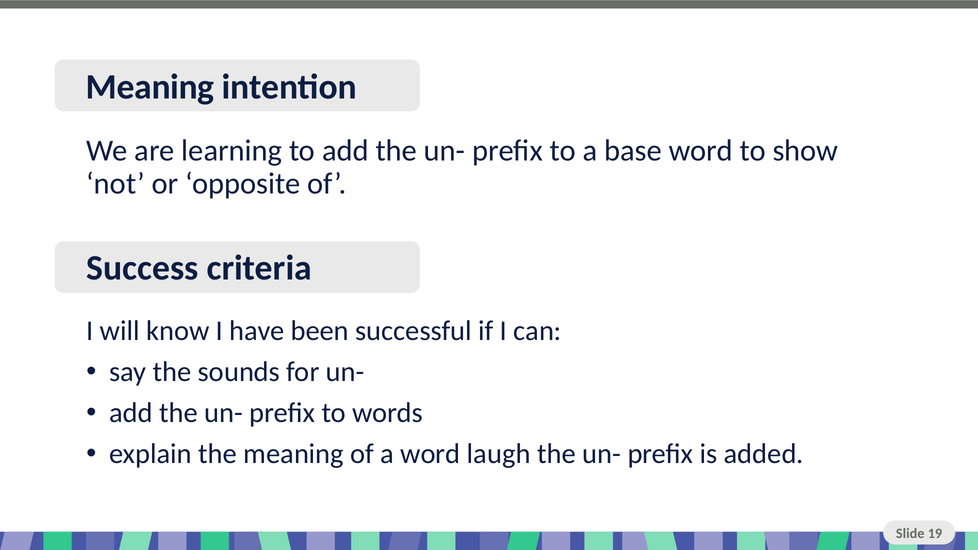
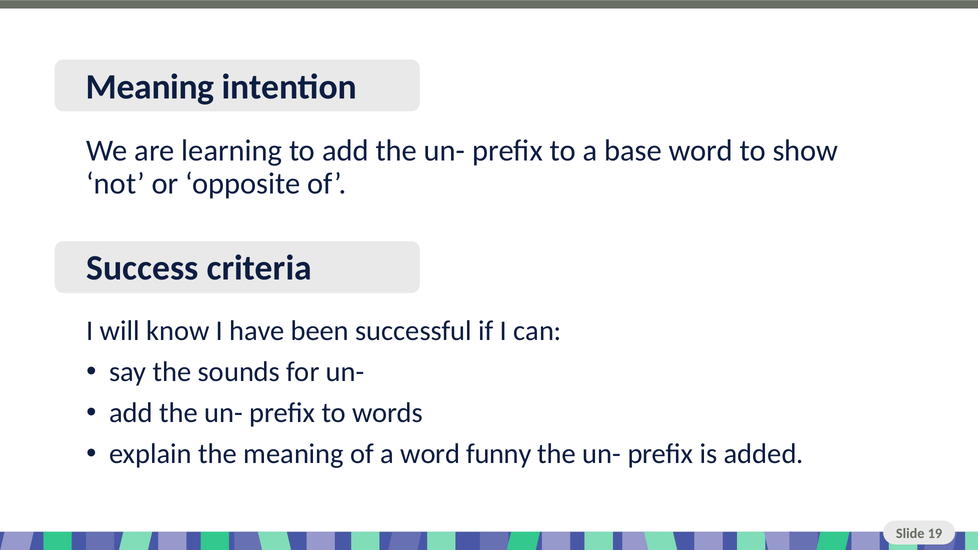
laugh: laugh -> funny (499, 454)
